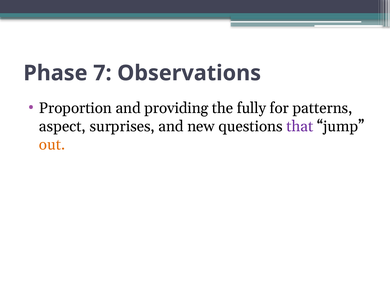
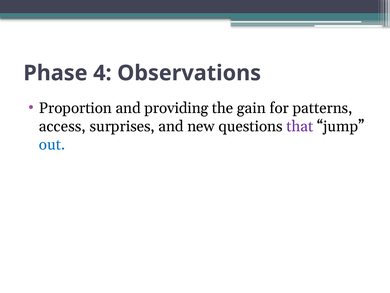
7: 7 -> 4 (102, 73)
fully: fully -> gain (251, 108)
aspect: aspect -> access (62, 126)
out colour: orange -> blue (52, 144)
